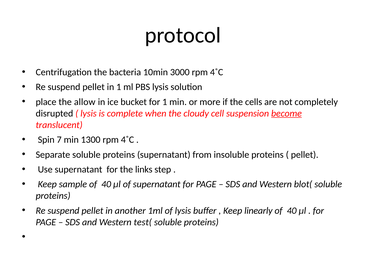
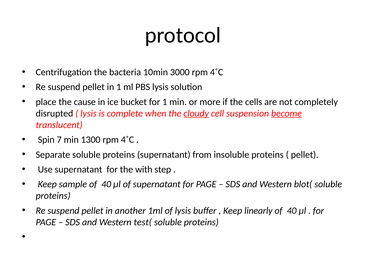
allow: allow -> cause (85, 102)
cloudy underline: none -> present (196, 114)
links: links -> with (144, 170)
